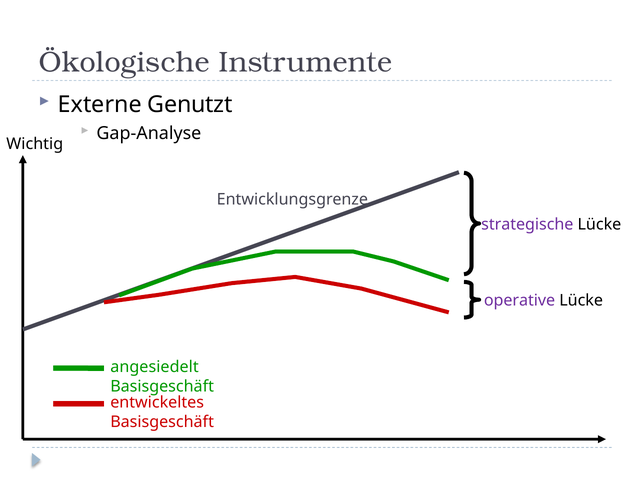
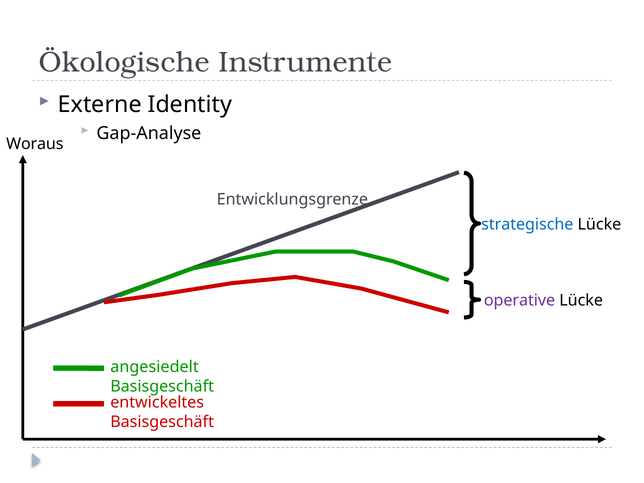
Genutzt: Genutzt -> Identity (190, 105)
Wichtig: Wichtig -> Woraus (35, 144)
strategische colour: purple -> blue (527, 224)
